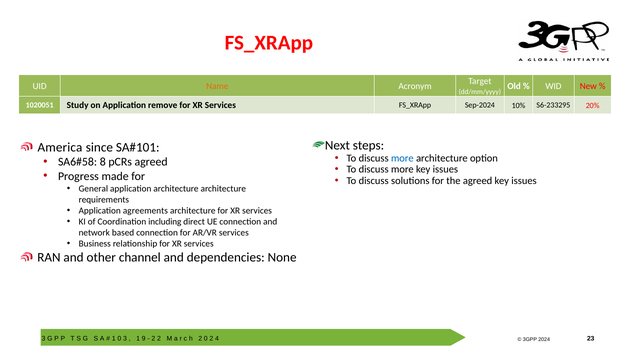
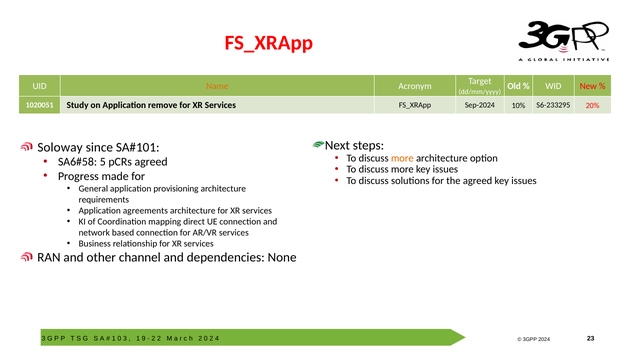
America: America -> Soloway (60, 147)
more colour: blue -> orange (402, 158)
8: 8 -> 5 (103, 162)
application architecture: architecture -> provisioning (176, 189)
including: including -> mapping (165, 222)
